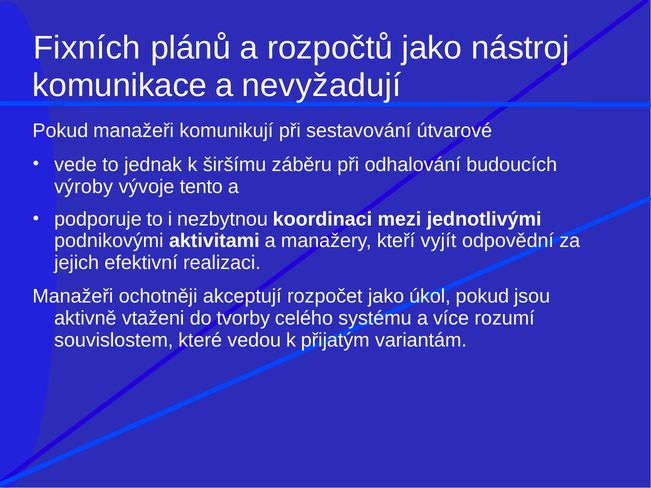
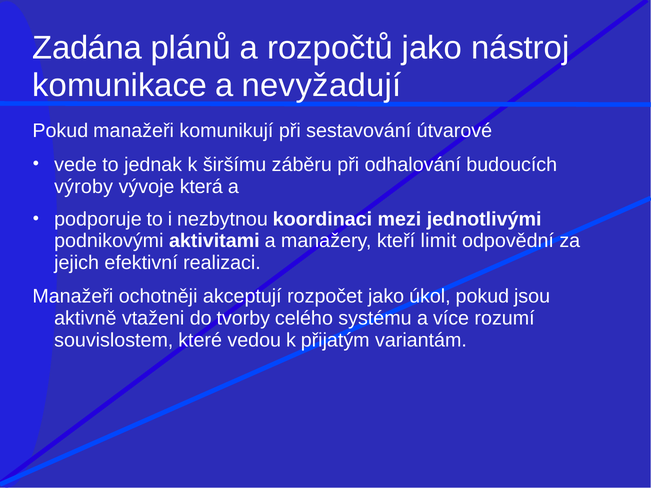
Fixních: Fixních -> Zadána (87, 48)
tento: tento -> která (201, 187)
vyjít: vyjít -> limit (438, 241)
